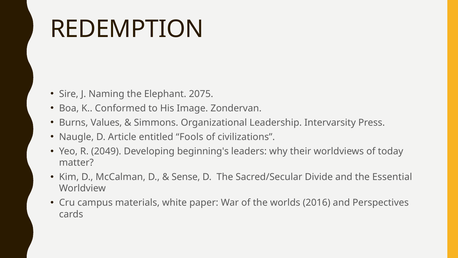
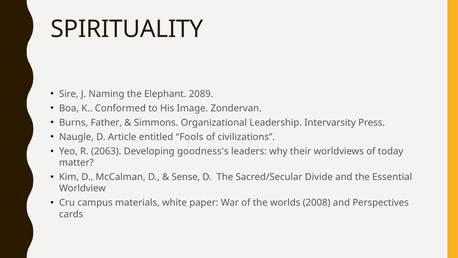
REDEMPTION: REDEMPTION -> SPIRITUALITY (127, 29)
2075: 2075 -> 2089 (201, 94)
Values: Values -> Father (106, 123)
2049: 2049 -> 2063 (106, 151)
beginning's: beginning's -> goodness's (203, 151)
2016: 2016 -> 2008 (317, 203)
